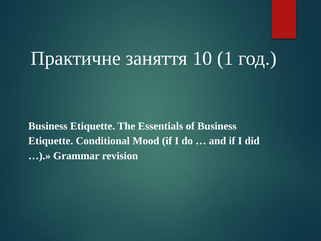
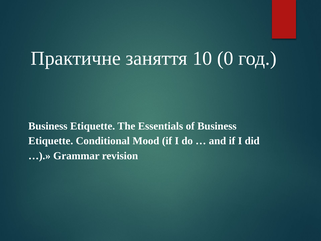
1: 1 -> 0 (225, 58)
